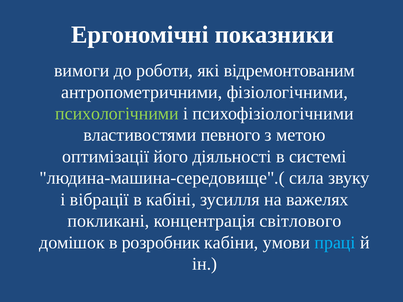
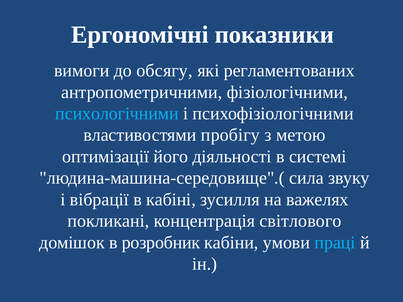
роботи: роботи -> обсягу (165, 71)
відремонтованим: відремонтованим -> регламентованих (289, 71)
психологічними colour: light green -> light blue (117, 114)
певного: певного -> пробігу (230, 135)
